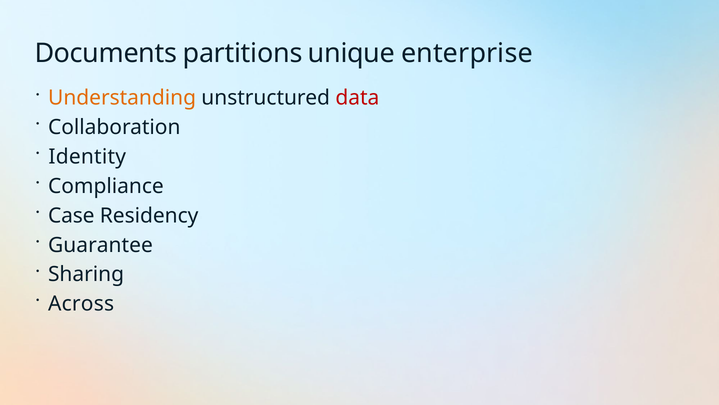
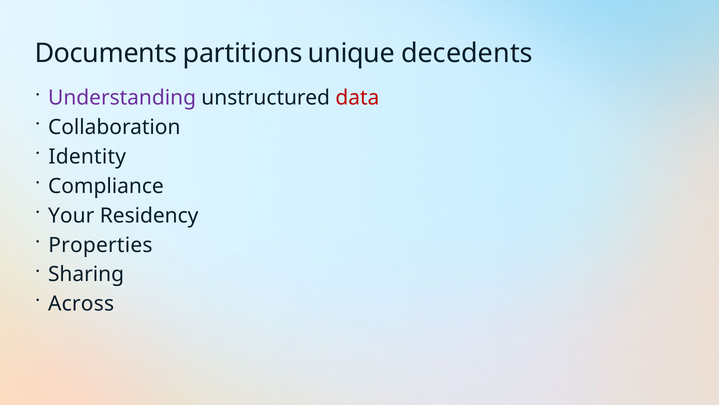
enterprise: enterprise -> decedents (467, 53)
Understanding colour: orange -> purple (122, 98)
Case: Case -> Your (71, 215)
Guarantee: Guarantee -> Properties (100, 245)
